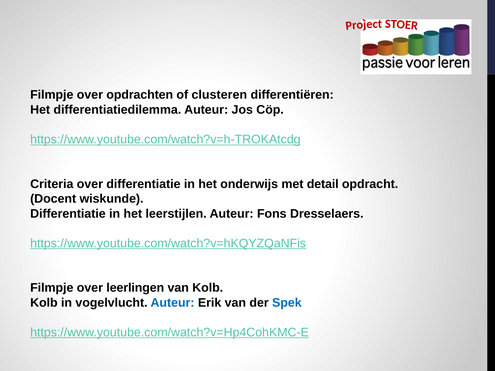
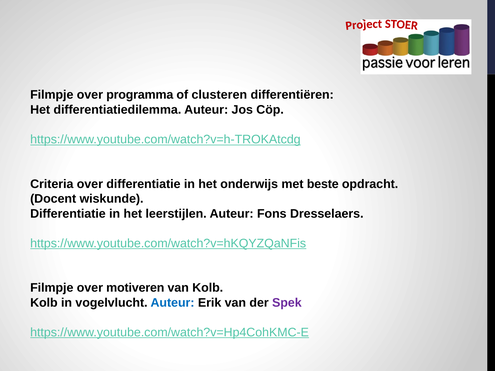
opdrachten: opdrachten -> programma (140, 95)
detail: detail -> beste (323, 184)
leerlingen: leerlingen -> motiveren (135, 288)
Spek colour: blue -> purple (287, 303)
